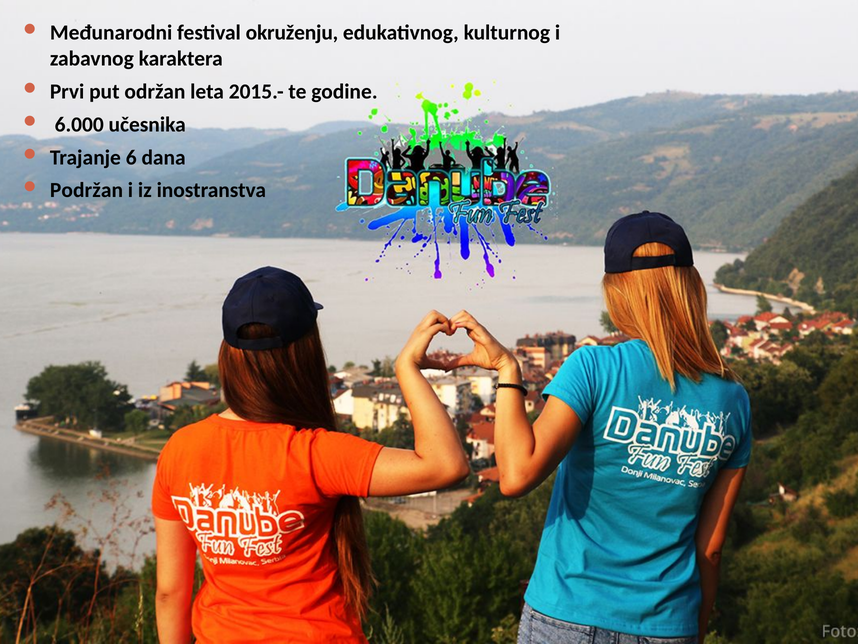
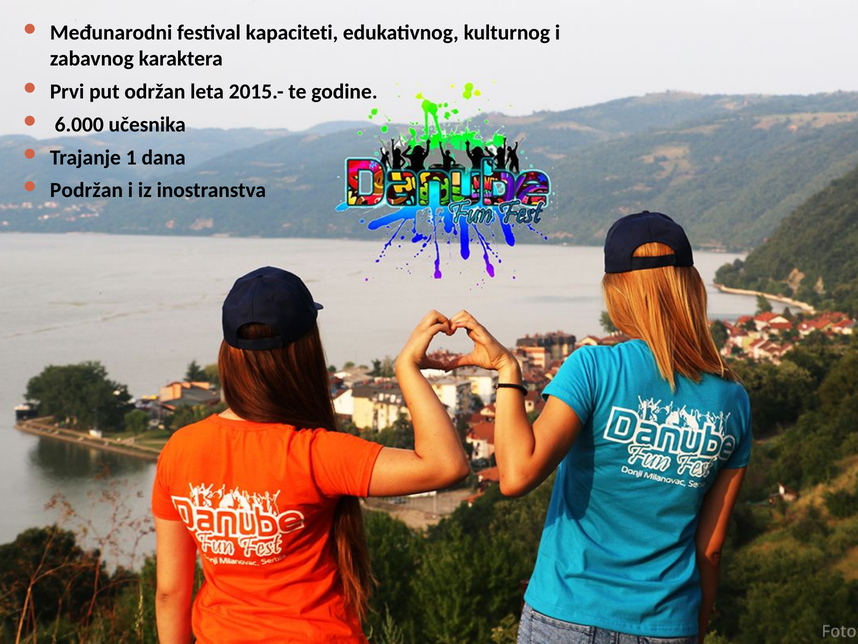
okruženju: okruženju -> kapaciteti (292, 33)
6: 6 -> 1 (131, 157)
